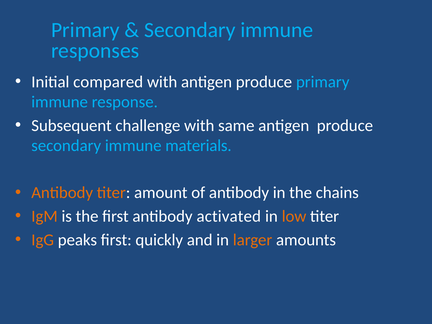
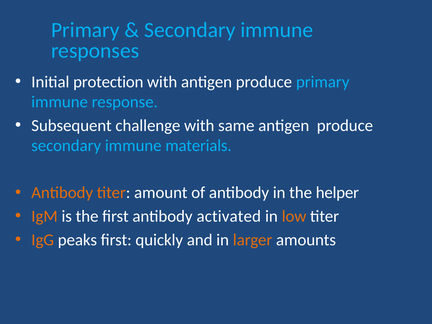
compared: compared -> protection (108, 82)
chains: chains -> helper (337, 193)
